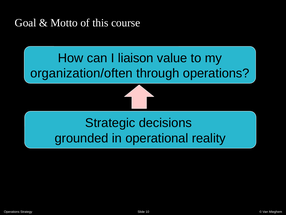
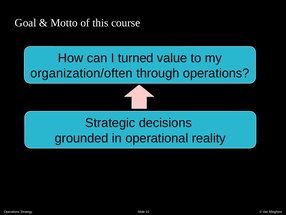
liaison: liaison -> turned (136, 58)
